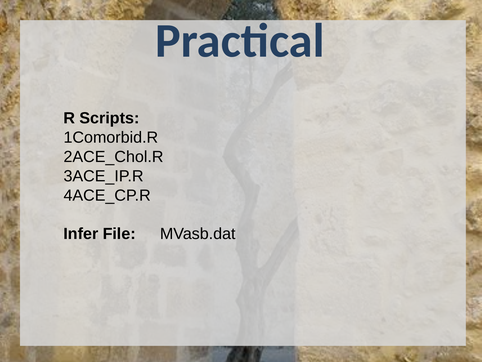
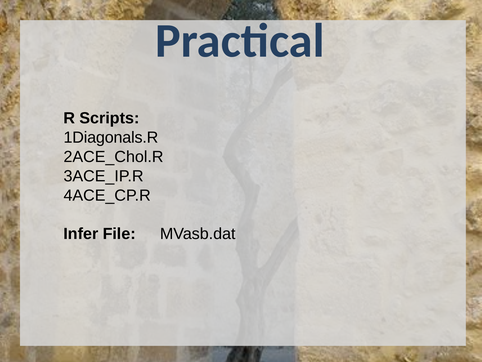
1Comorbid.R: 1Comorbid.R -> 1Diagonals.R (111, 137)
